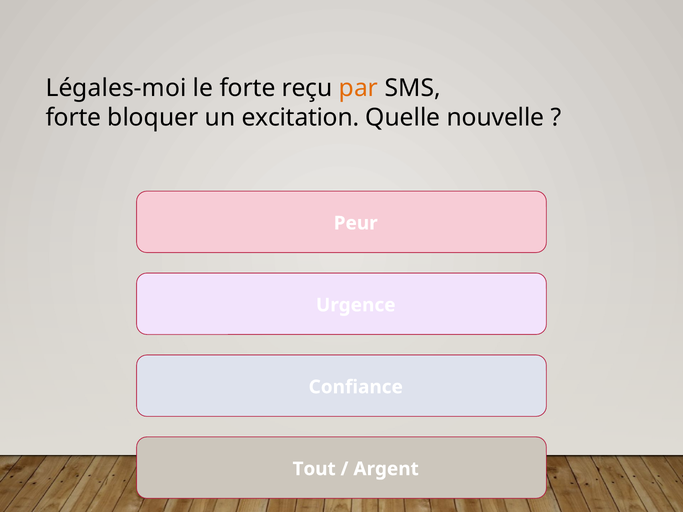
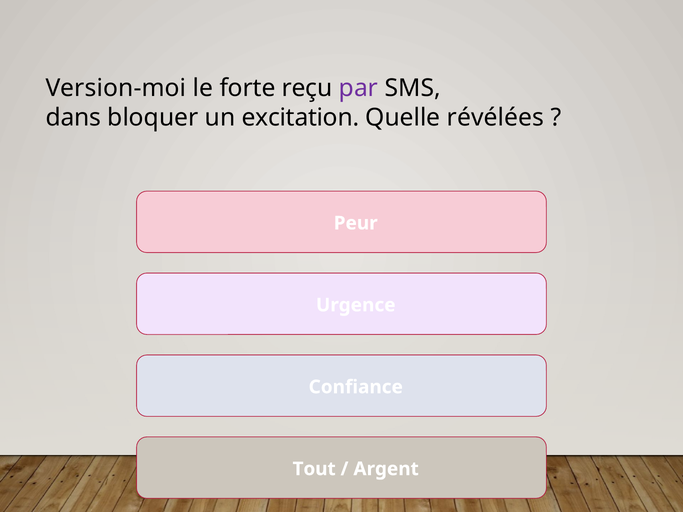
Légales-moi: Légales-moi -> Version-moi (116, 88)
par colour: orange -> purple (359, 88)
forte: forte -> dans (73, 118)
nouvelle: nouvelle -> révélées (495, 118)
